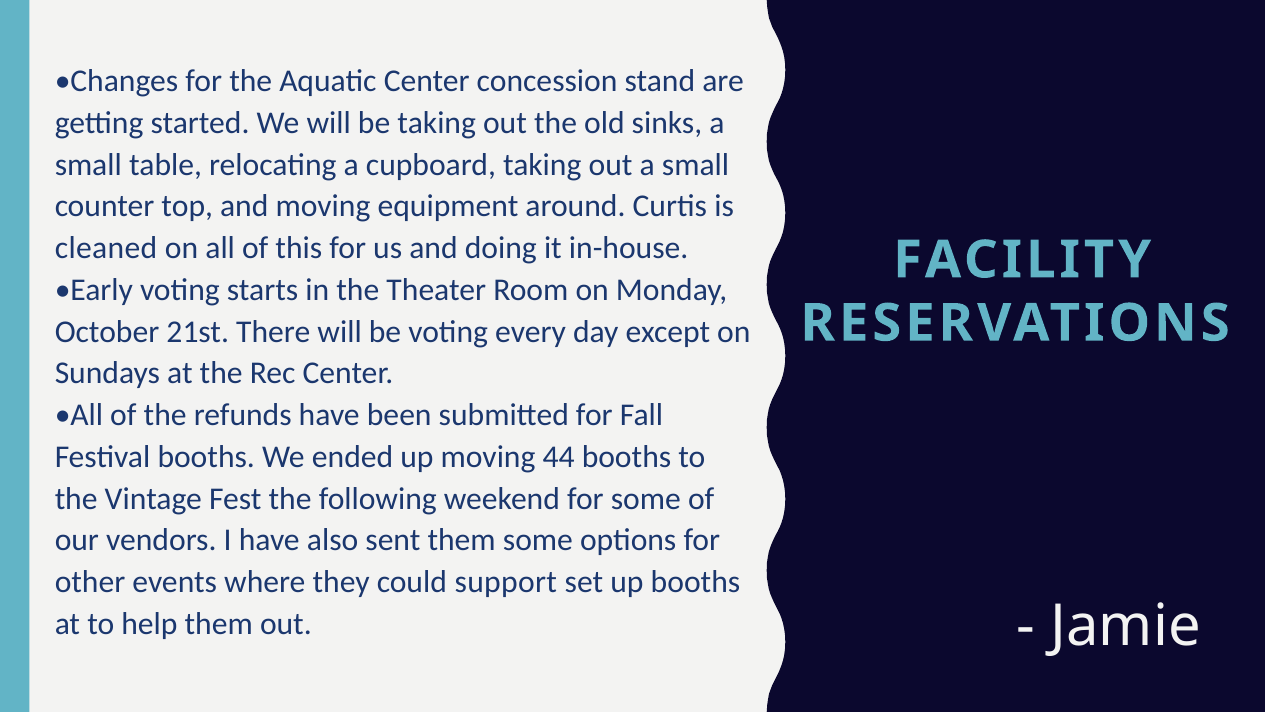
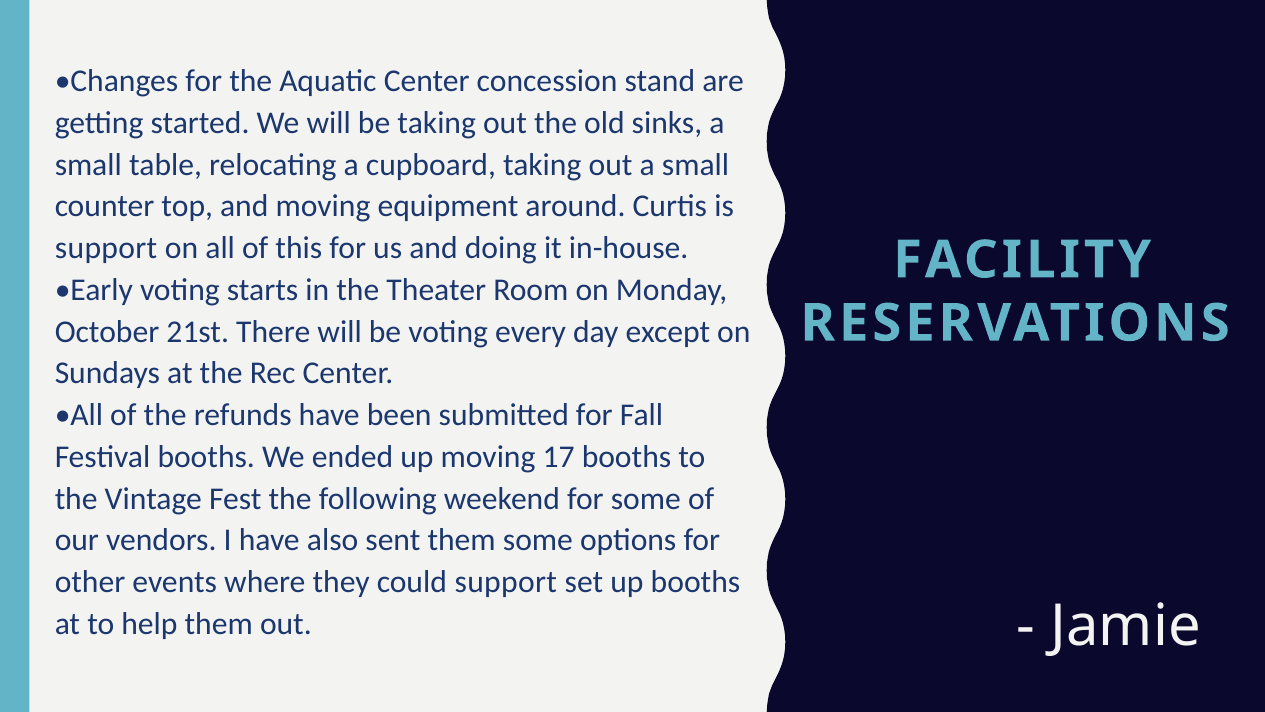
cleaned: cleaned -> support (106, 248)
44: 44 -> 17 (559, 457)
